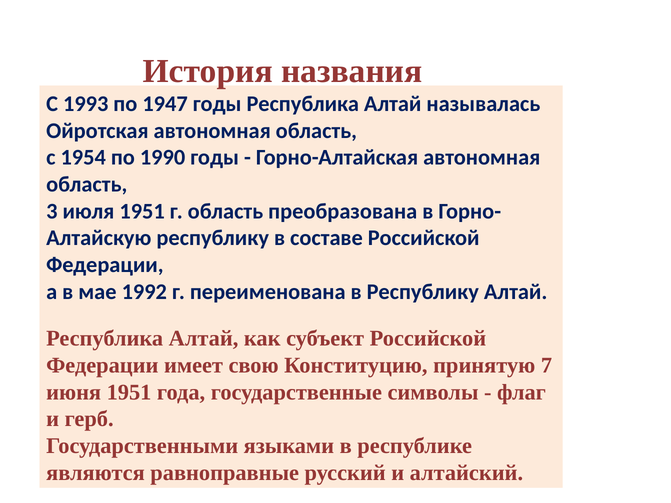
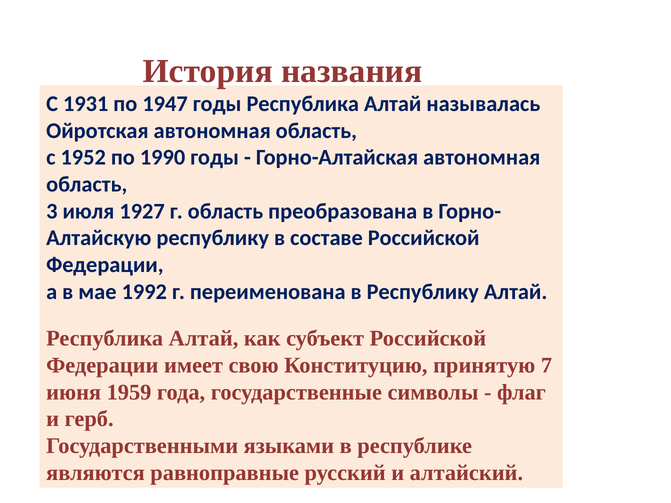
1993: 1993 -> 1931 (86, 104)
1954: 1954 -> 1952 (83, 158)
июля 1951: 1951 -> 1927 (142, 211)
июня 1951: 1951 -> 1959 (129, 392)
